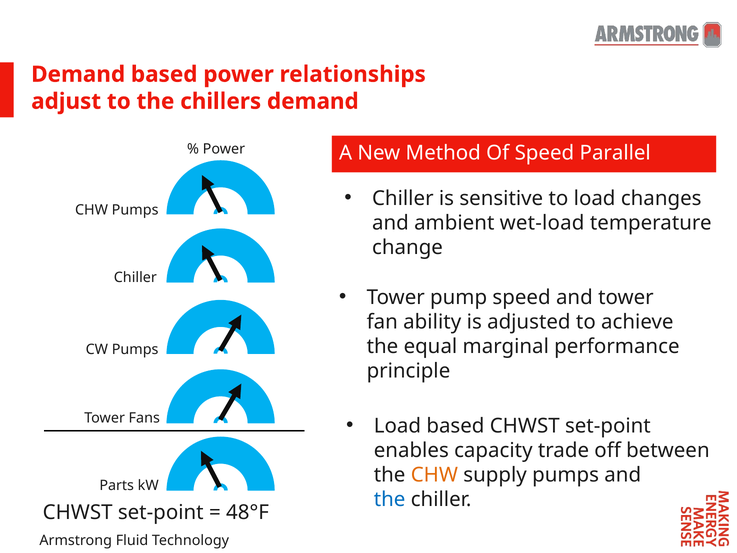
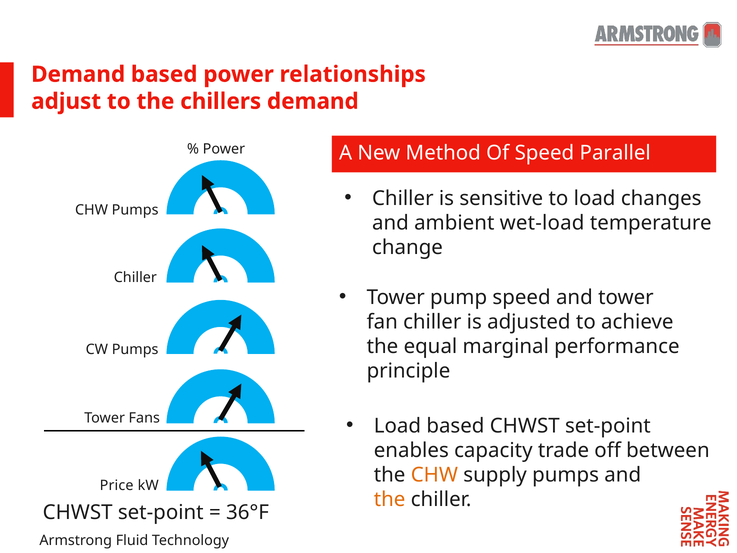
fan ability: ability -> chiller (432, 322)
Parts: Parts -> Price (117, 485)
the colour: blue -> orange (390, 499)
48°F: 48°F -> 36°F (248, 512)
